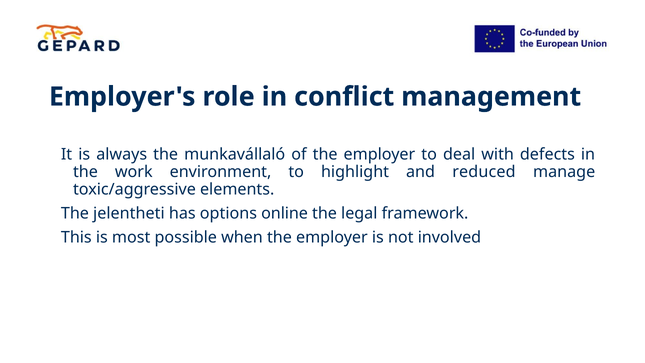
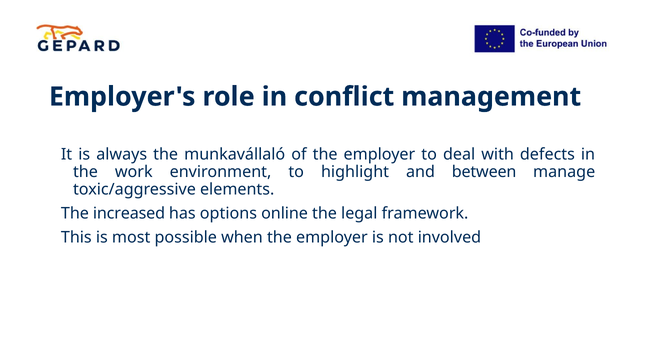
reduced: reduced -> between (484, 172)
jelentheti: jelentheti -> increased (129, 213)
